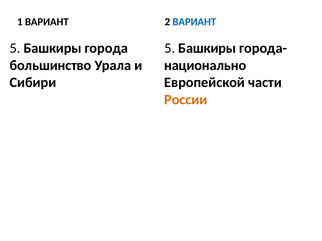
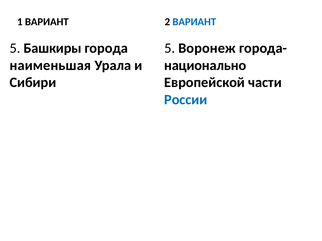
Башкиры: Башкиры -> Воронеж (207, 48)
большинство: большинство -> наименьшая (50, 65)
России colour: orange -> blue (186, 100)
